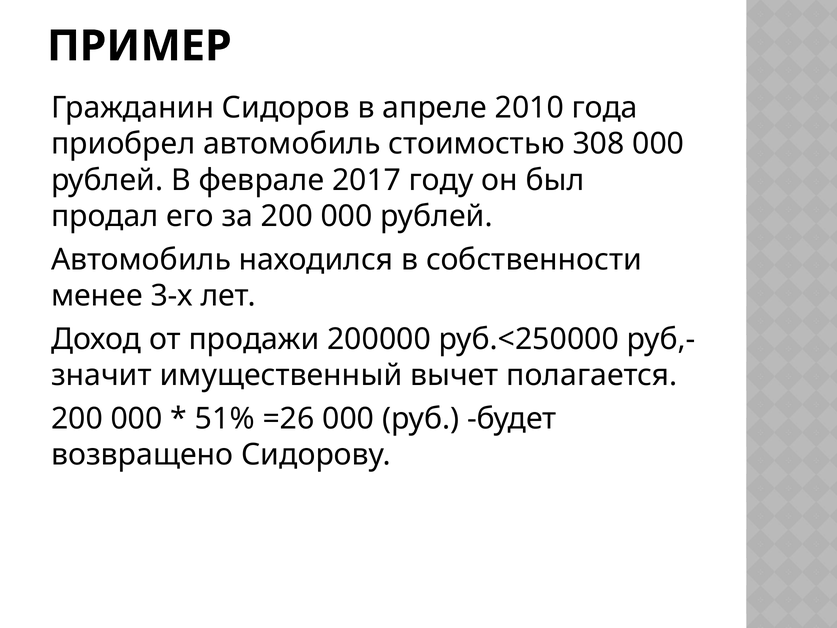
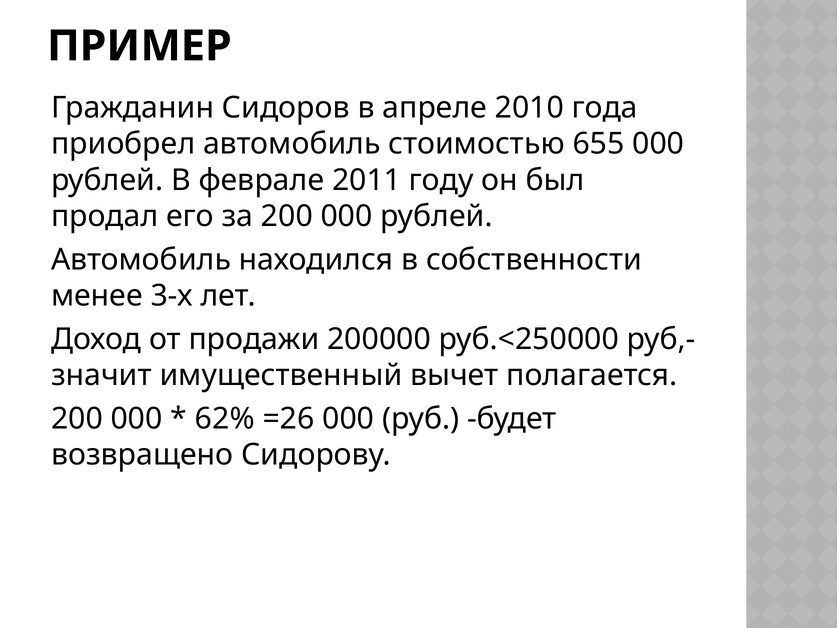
308: 308 -> 655 (598, 144)
2017: 2017 -> 2011 (367, 180)
51%: 51% -> 62% (225, 418)
